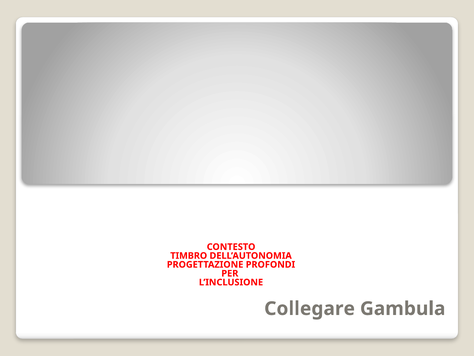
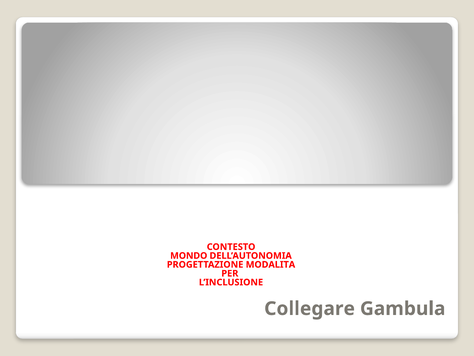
TIMBRO: TIMBRO -> MONDO (189, 255)
PROFONDI: PROFONDI -> MODALITA (270, 264)
